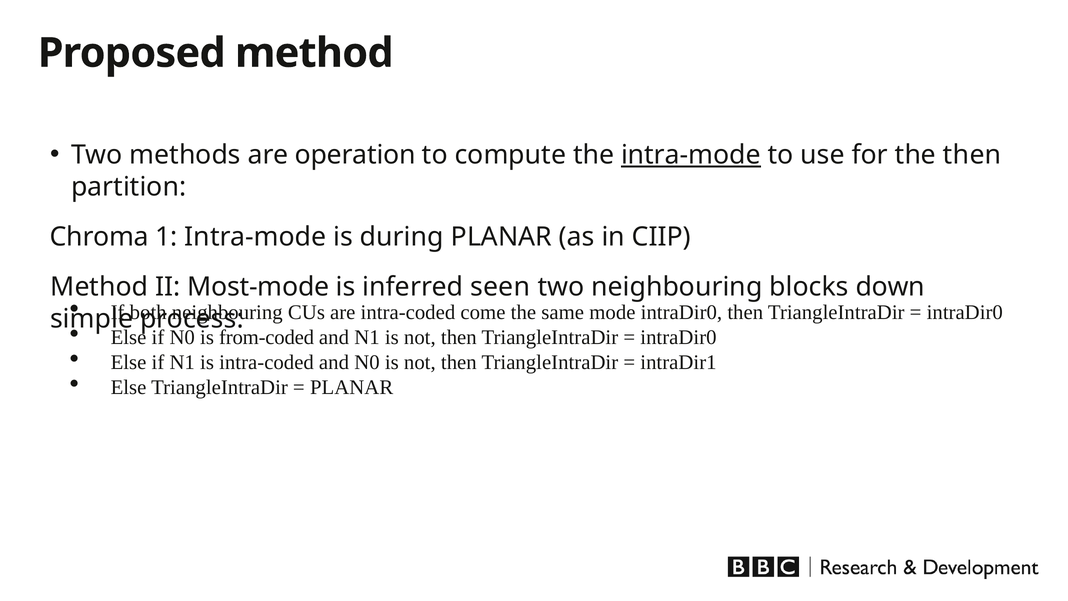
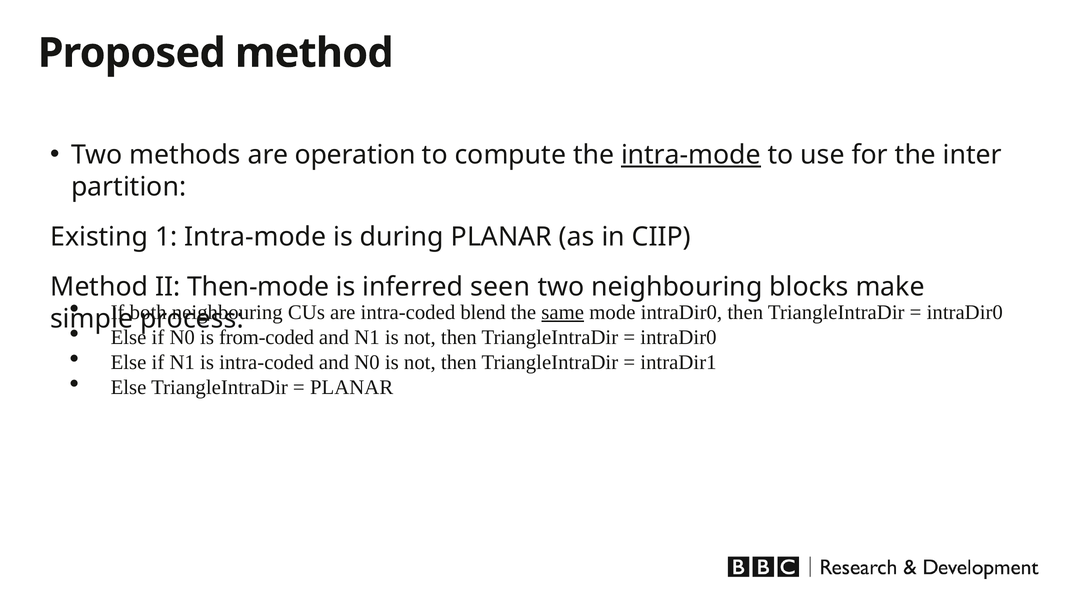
the then: then -> inter (972, 155)
Chroma: Chroma -> Existing (99, 237)
Most-mode: Most-mode -> Then-mode (258, 287)
down: down -> make (890, 287)
come: come -> blend (483, 312)
same underline: none -> present (563, 312)
